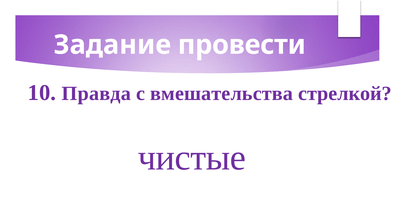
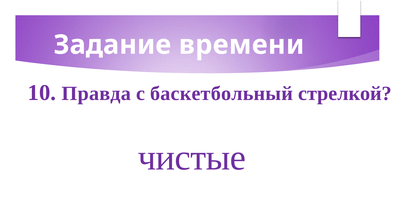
провести: провести -> времени (242, 45)
вмешательства: вмешательства -> баскетбольный (222, 94)
